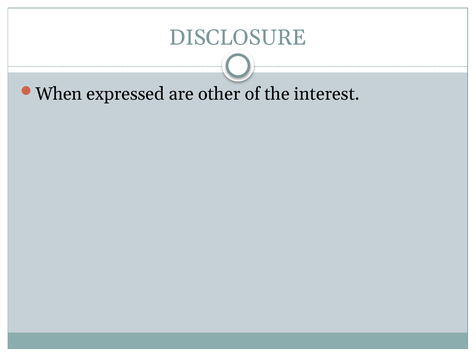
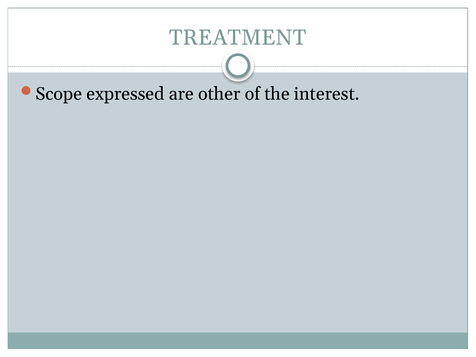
DISCLOSURE: DISCLOSURE -> TREATMENT (238, 37)
When: When -> Scope (59, 94)
